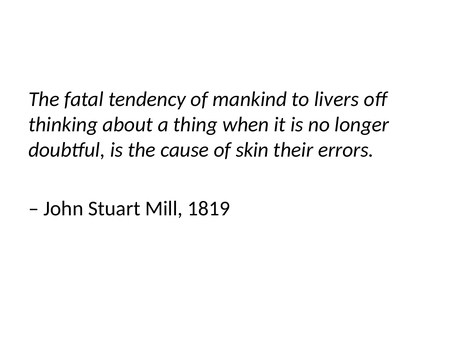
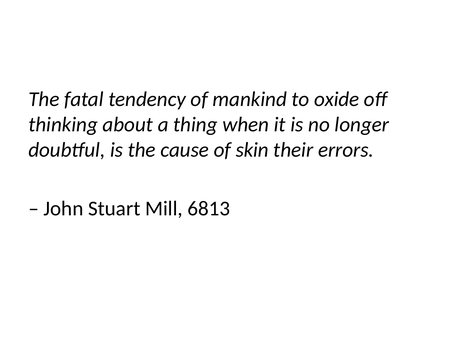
livers: livers -> oxide (337, 99)
1819: 1819 -> 6813 (209, 209)
